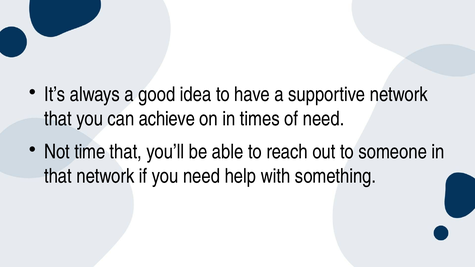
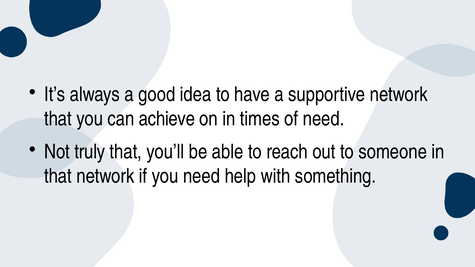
time: time -> truly (90, 152)
